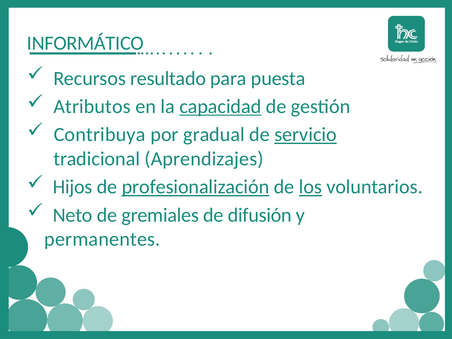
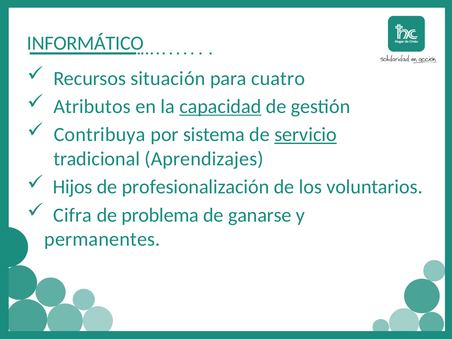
resultado: resultado -> situación (168, 78)
puesta: puesta -> cuatro (278, 78)
gradual: gradual -> sistema (214, 135)
profesionalización underline: present -> none (195, 187)
los underline: present -> none (310, 187)
Neto: Neto -> Cifra (73, 215)
gremiales: gremiales -> problema (160, 215)
difusión: difusión -> ganarse (260, 215)
